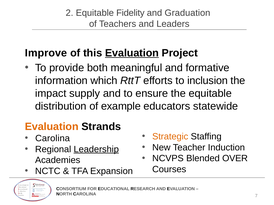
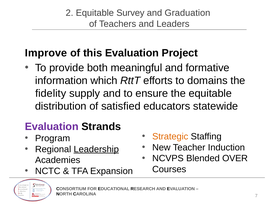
Fidelity: Fidelity -> Survey (130, 13)
Evaluation underline: present -> none (132, 53)
inclusion: inclusion -> domains (207, 81)
impact: impact -> fidelity (51, 94)
example: example -> satisfied (121, 106)
Evaluation colour: orange -> purple (52, 127)
Carolina: Carolina -> Program (53, 139)
